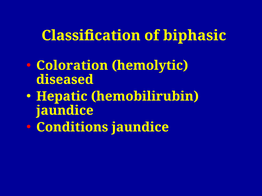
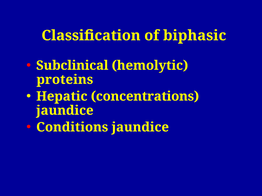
Coloration: Coloration -> Subclinical (72, 66)
diseased: diseased -> proteins (65, 80)
hemobilirubin: hemobilirubin -> concentrations (145, 97)
